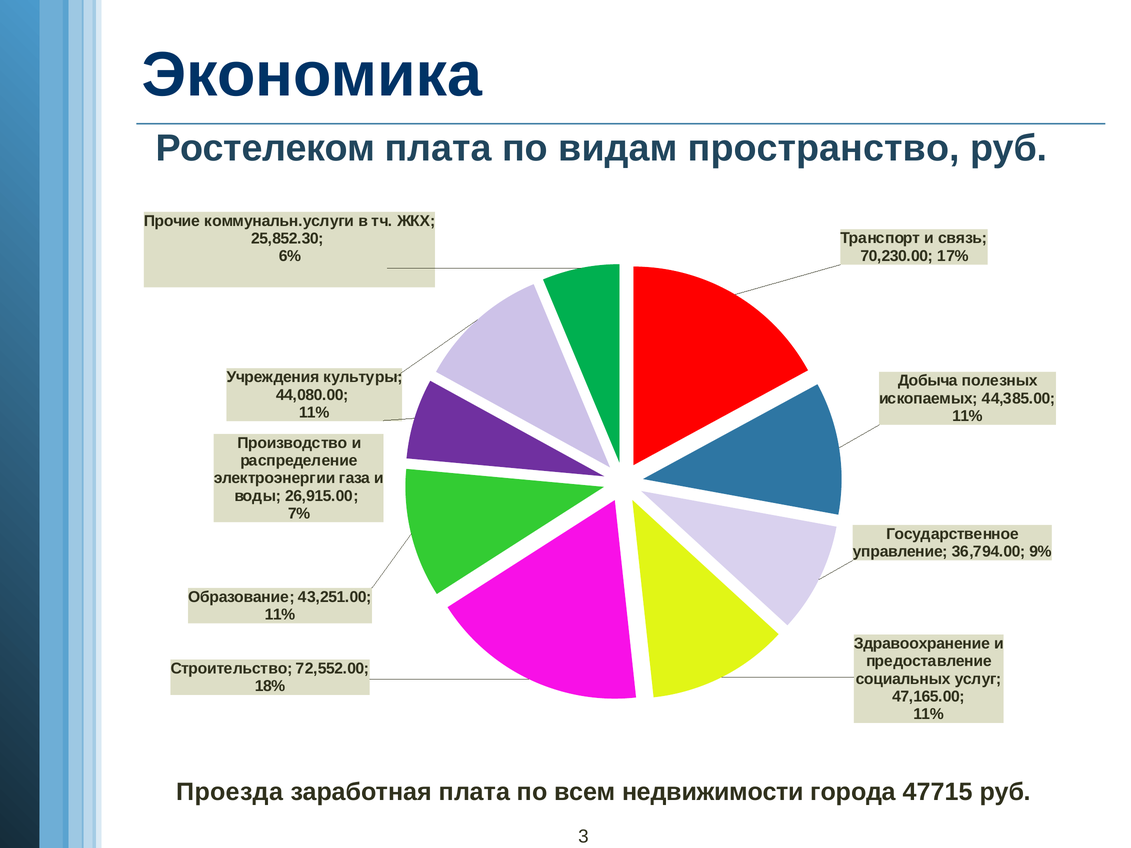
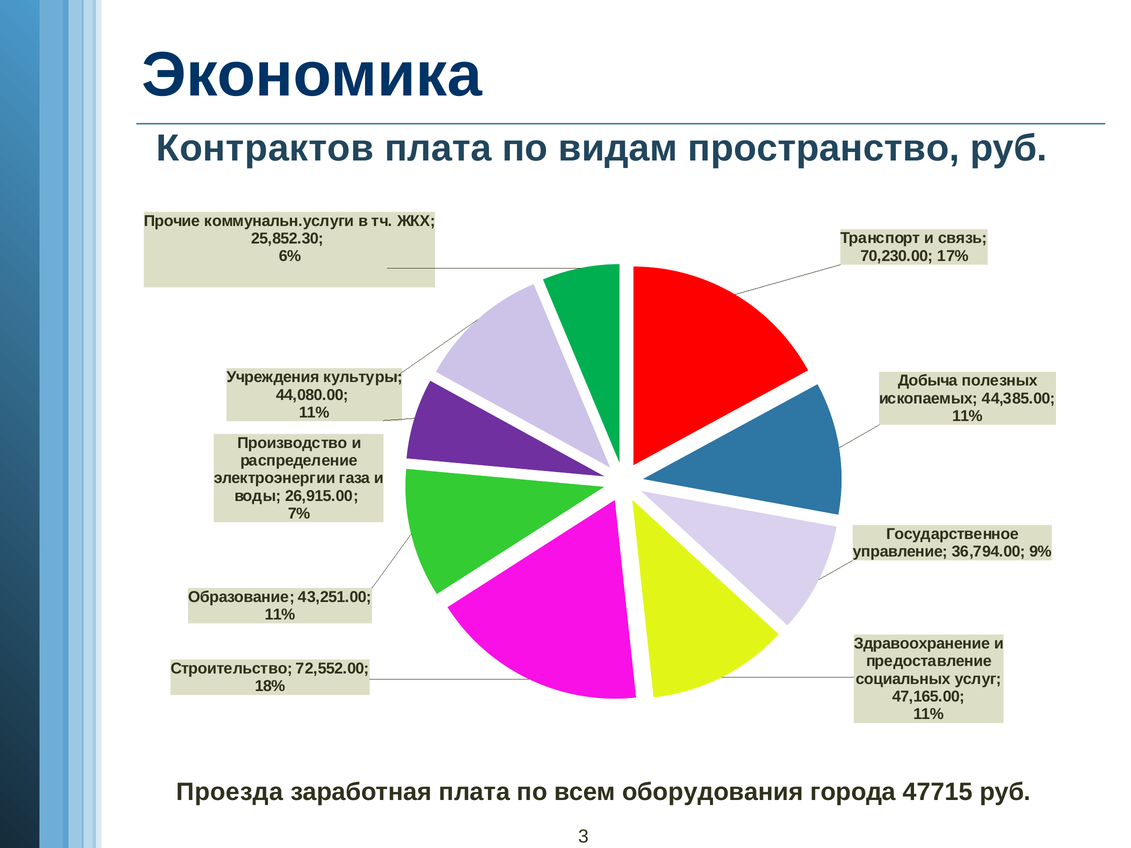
Ростелеком: Ростелеком -> Контрактов (265, 148)
недвижимости: недвижимости -> оборудования (713, 792)
